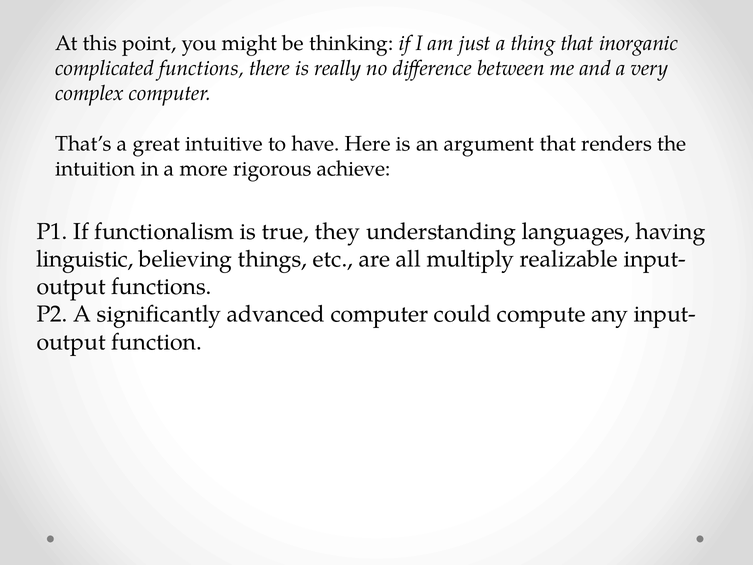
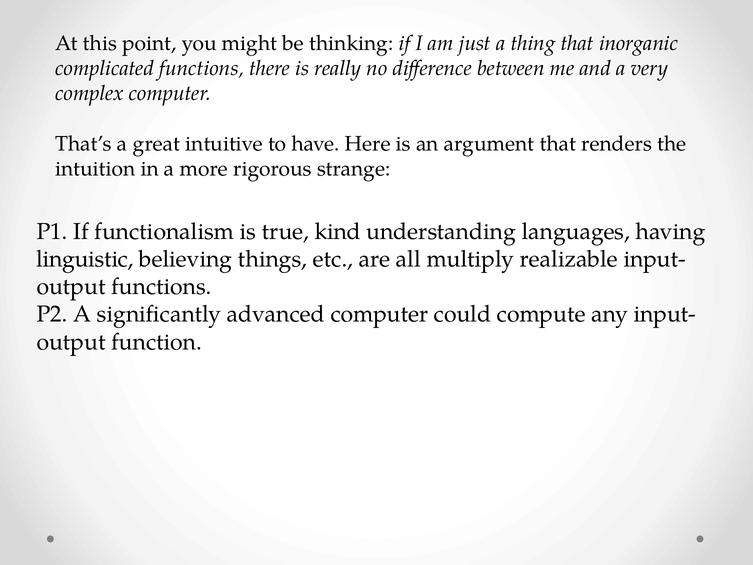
achieve: achieve -> strange (354, 169)
they: they -> kind (338, 231)
